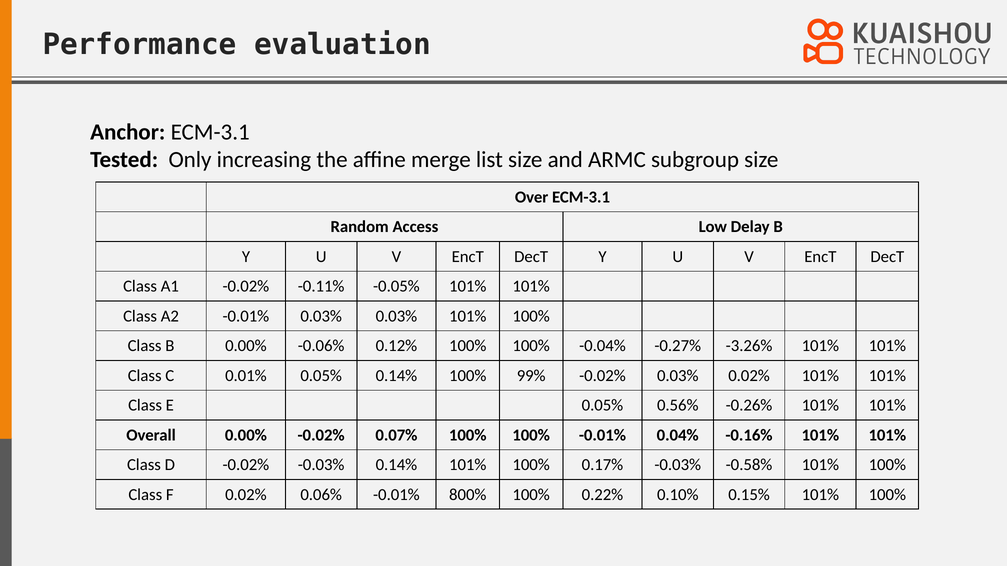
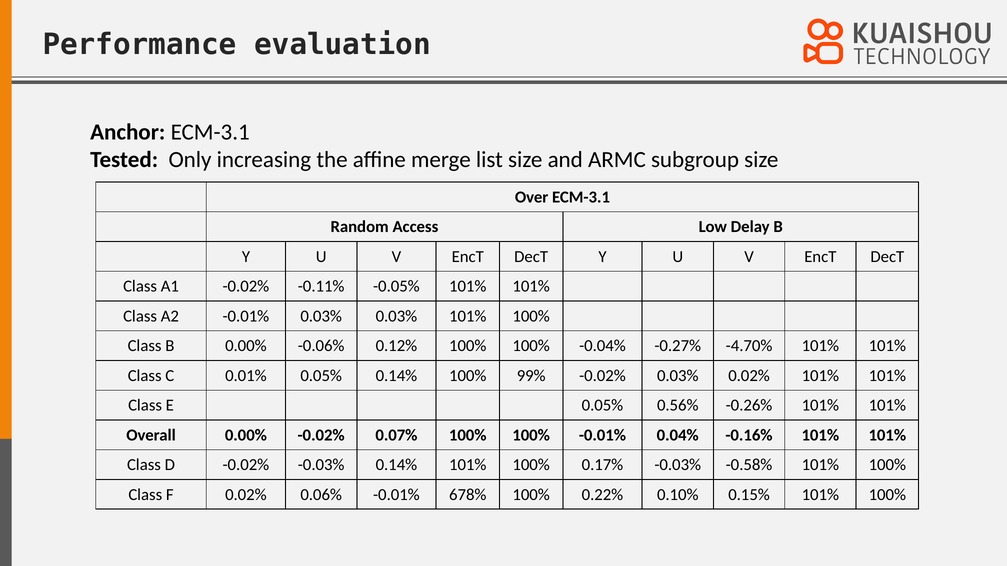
-3.26%: -3.26% -> -4.70% (749, 346)
800%: 800% -> 678% (468, 495)
